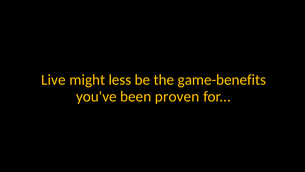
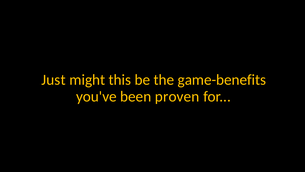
Live: Live -> Just (53, 80)
less: less -> this (120, 80)
